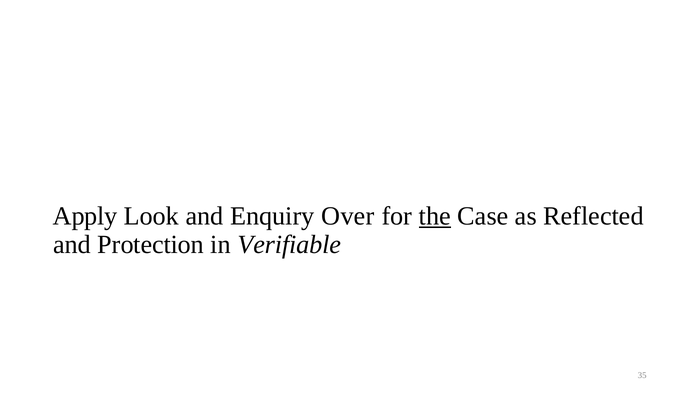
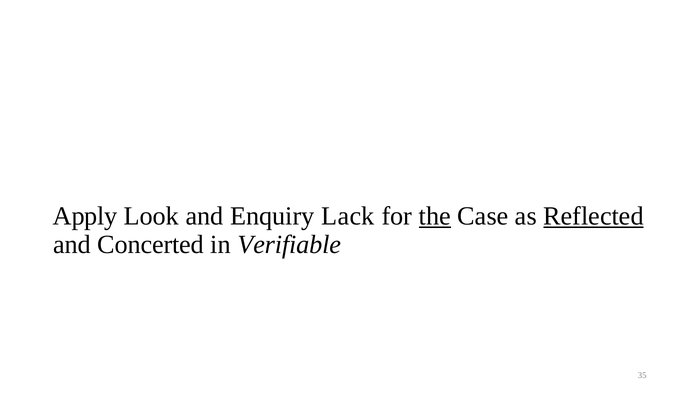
Over: Over -> Lack (348, 217)
Reflected underline: none -> present (594, 217)
Protection: Protection -> Concerted (151, 245)
